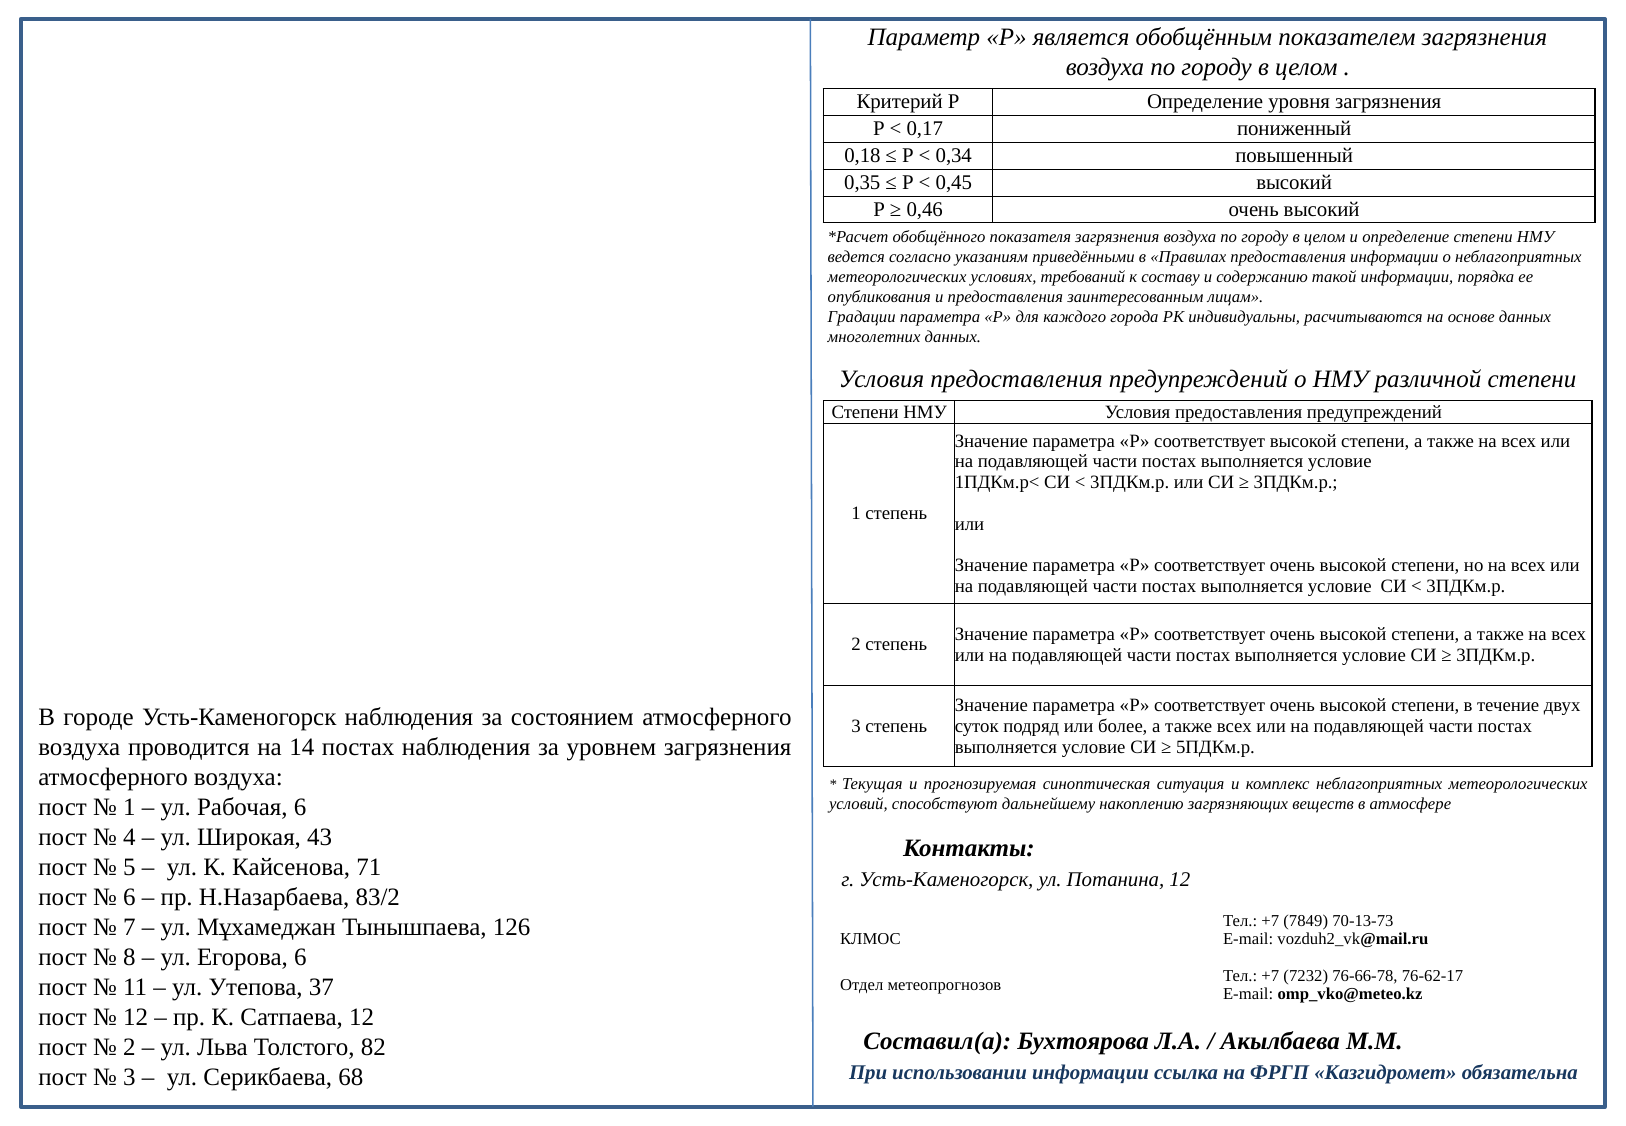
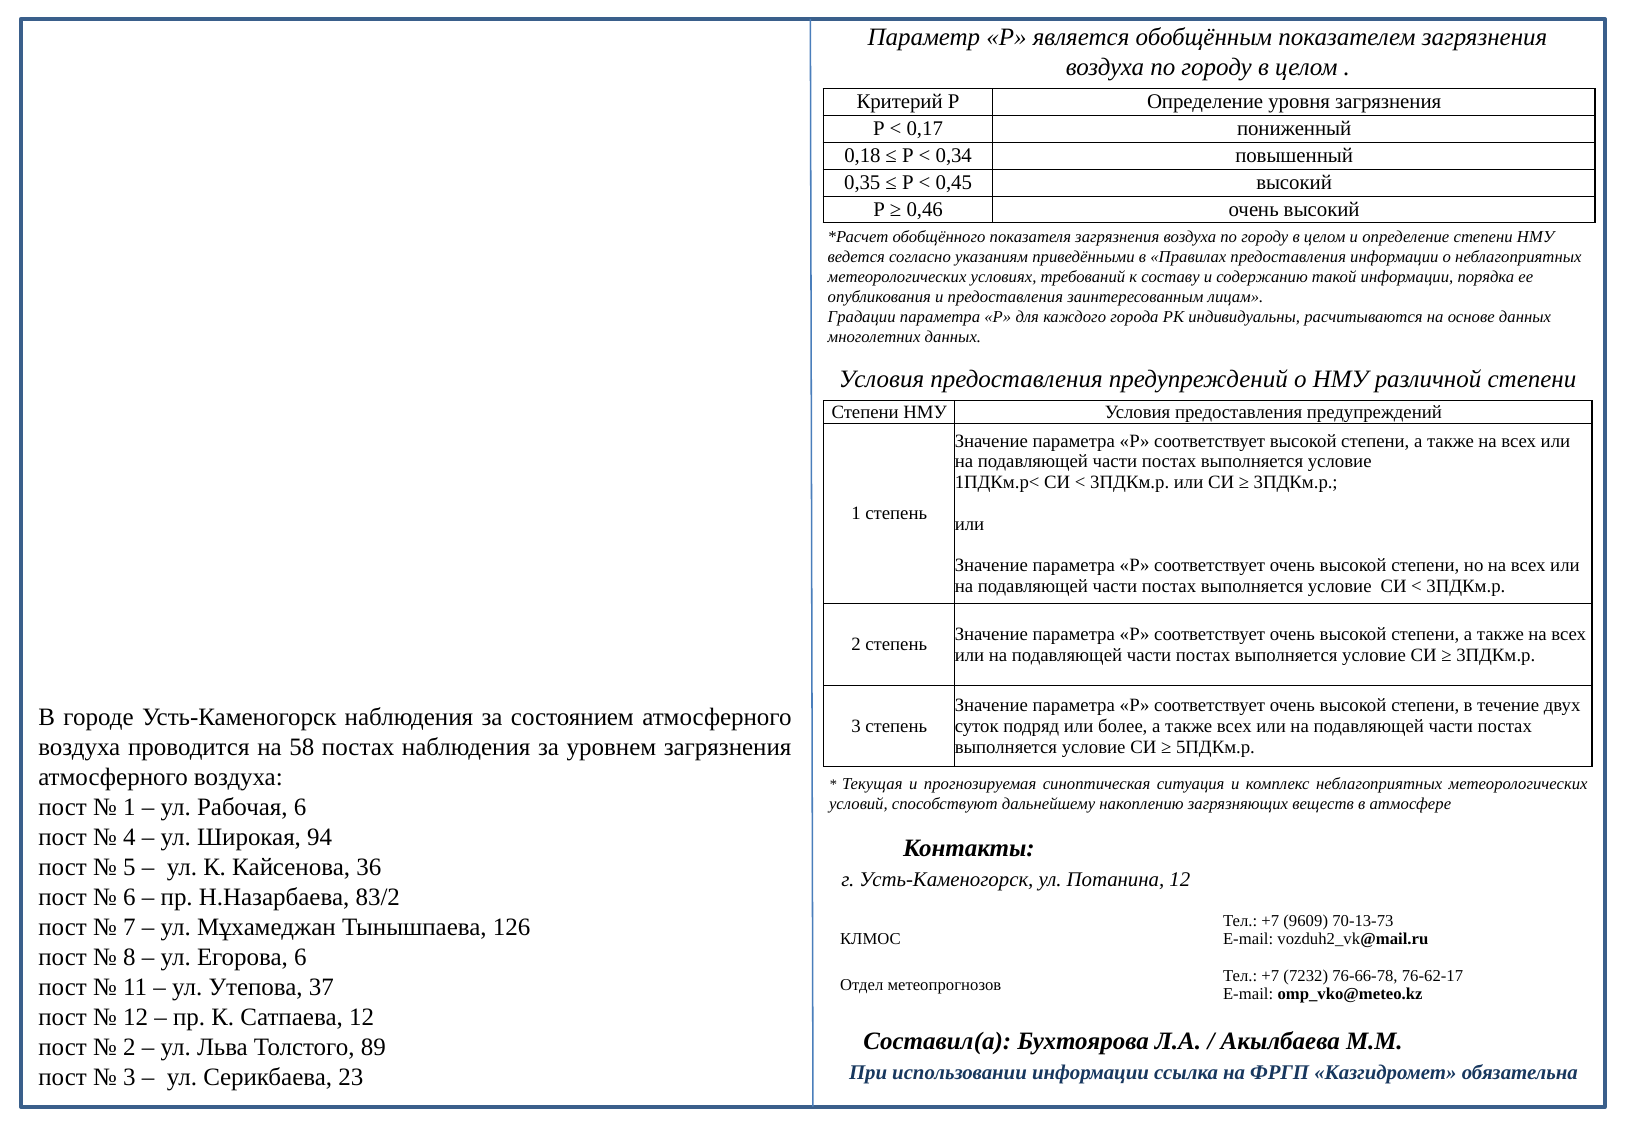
14: 14 -> 58 (302, 747)
43: 43 -> 94 (320, 837)
71: 71 -> 36 (369, 867)
7849: 7849 -> 9609 (1306, 920)
82: 82 -> 89 (373, 1047)
68: 68 -> 23 (351, 1077)
